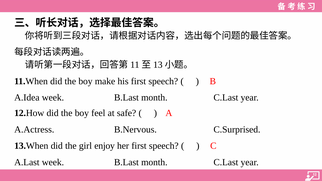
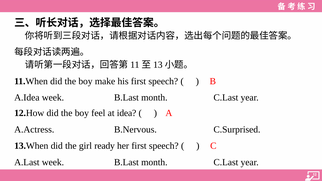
safe: safe -> idea (127, 113)
enjoy: enjoy -> ready (105, 146)
